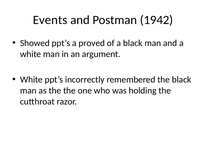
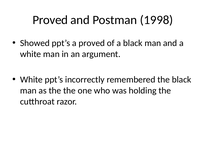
Events: Events -> Proved (50, 20)
1942: 1942 -> 1998 (157, 20)
